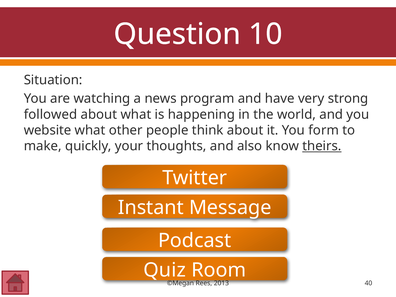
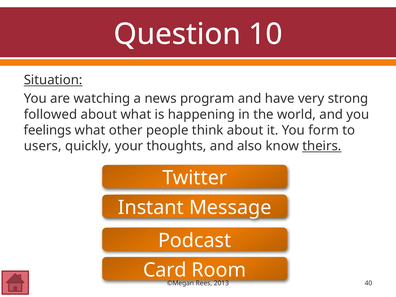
Situation underline: none -> present (53, 80)
website: website -> feelings (48, 130)
make: make -> users (43, 146)
Quiz: Quiz -> Card (165, 270)
